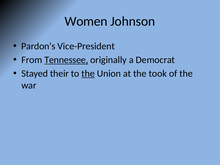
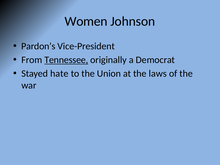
their: their -> hate (59, 74)
the underline: present -> none (88, 74)
took: took -> laws (158, 74)
